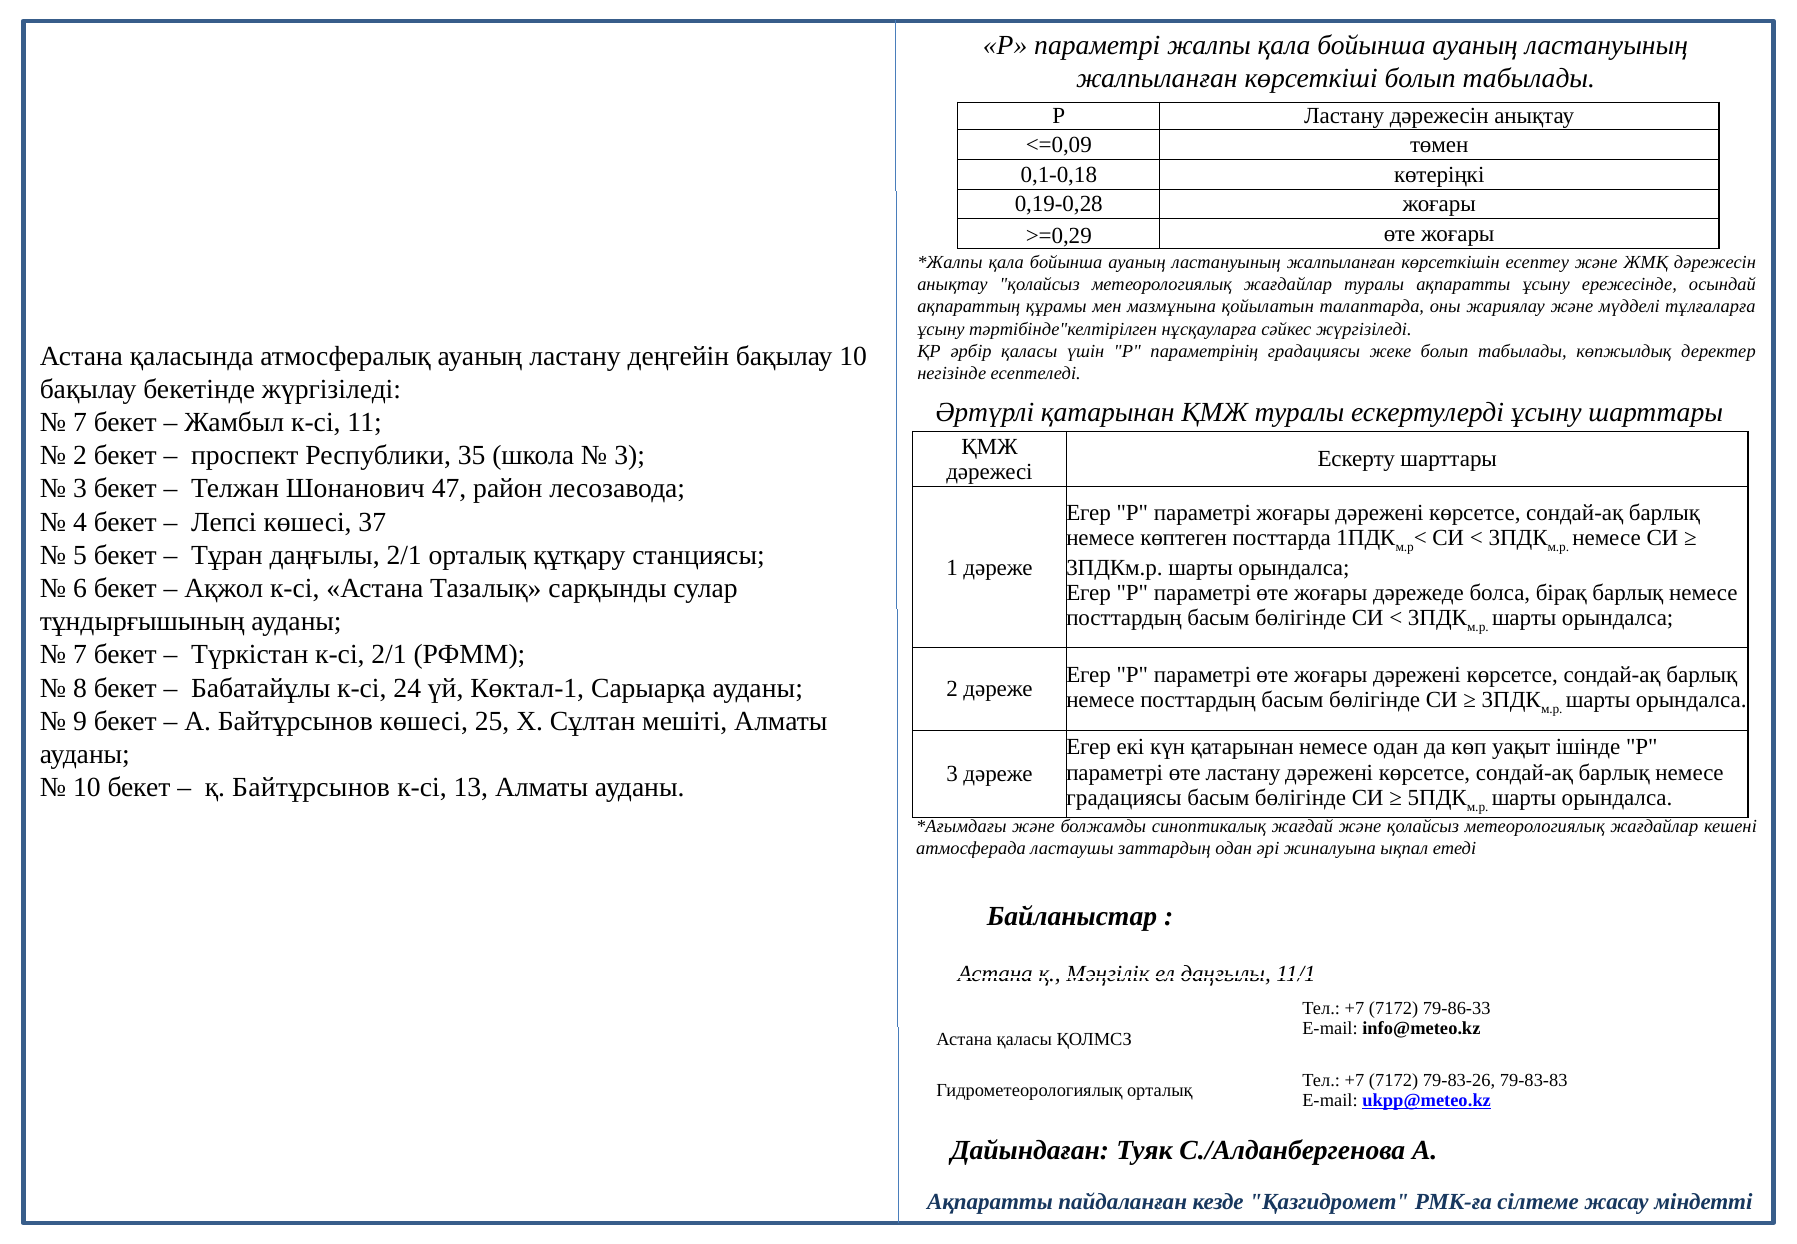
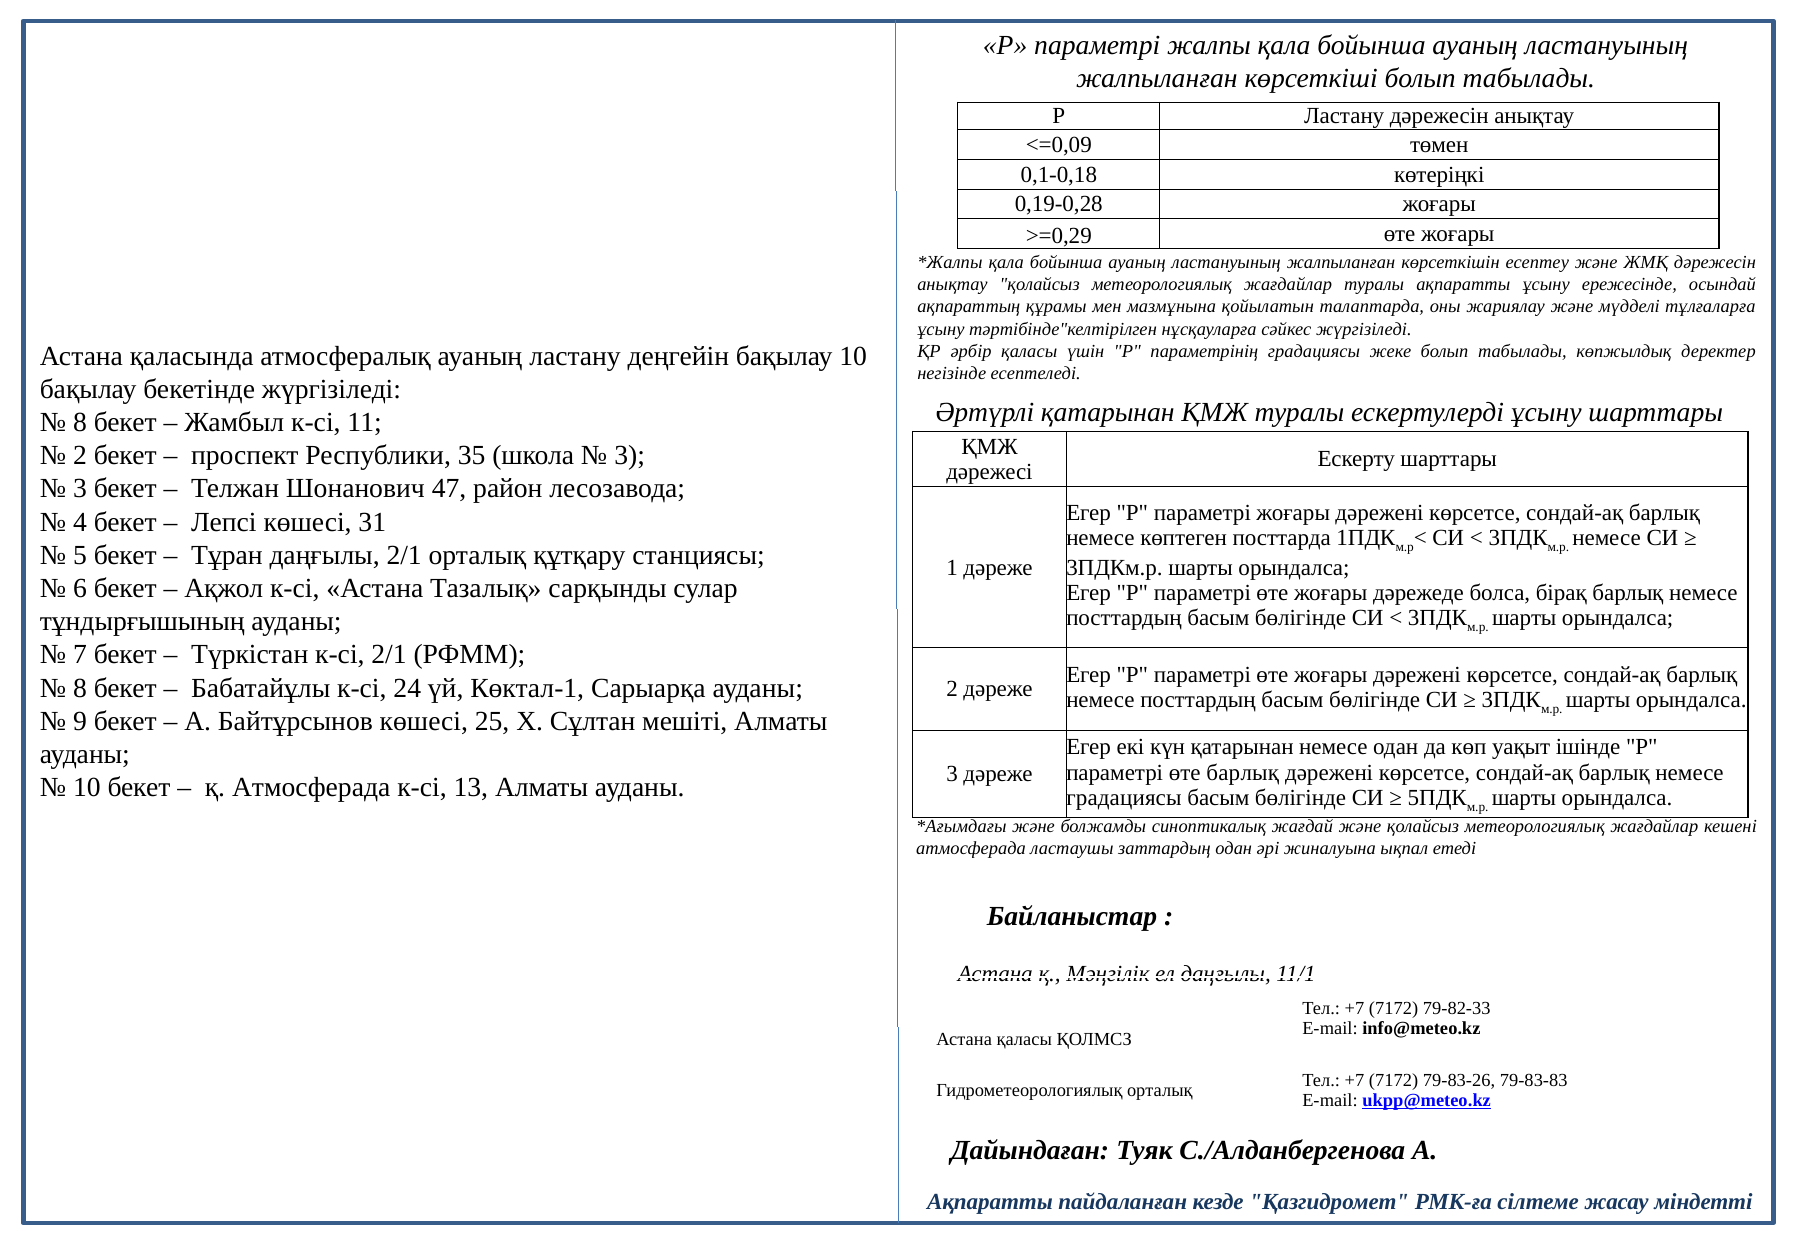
7: 7 -> 8 (80, 423)
37: 37 -> 31 (372, 522)
өте ластану: ластану -> барлық (1243, 773)
қ Байтұрсынов: Байтұрсынов -> Атмосферада (311, 787)
79-86-33: 79-86-33 -> 79-82-33 (1457, 1008)
